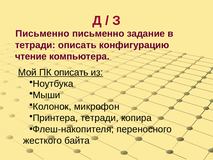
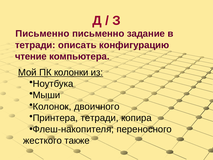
ПК описать: описать -> колонки (71, 72)
микрофон: микрофон -> двоичного (97, 106)
байта: байта -> также (77, 140)
